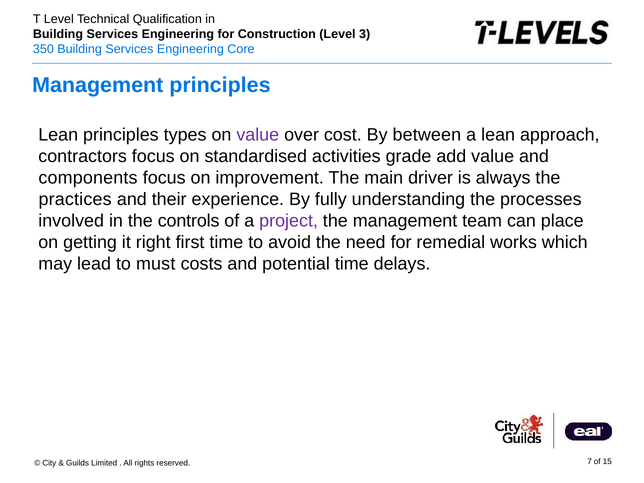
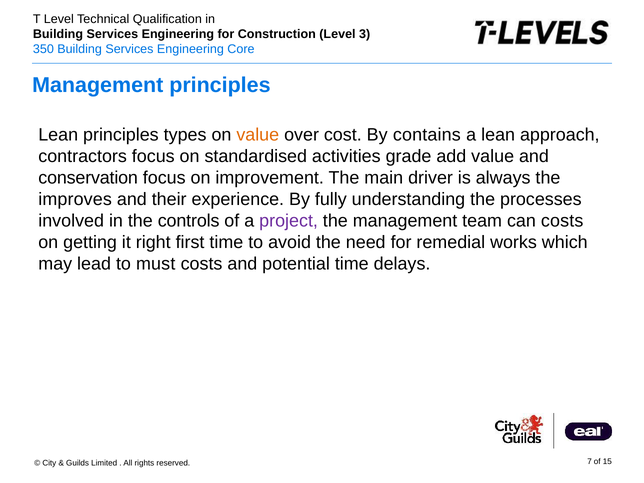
value colour: purple -> orange (258, 135)
between: between -> contains (427, 135)
components: components -> conservation (88, 178)
practices: practices -> improves (75, 199)
can place: place -> costs (562, 221)
